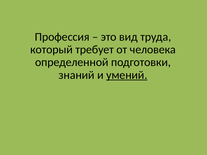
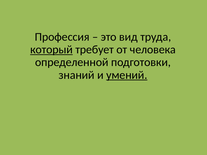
который underline: none -> present (51, 50)
